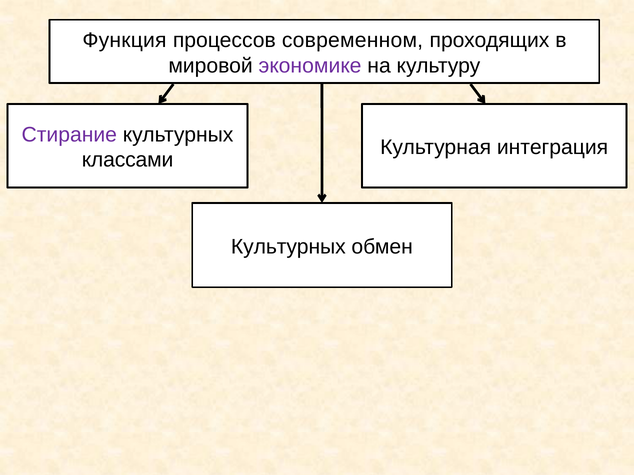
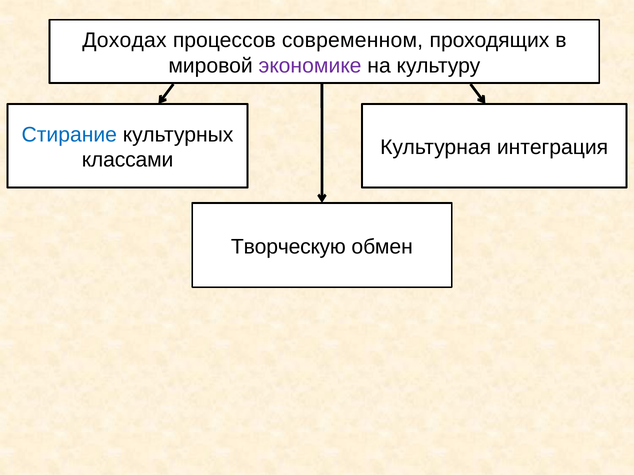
Функция: Функция -> Доходах (124, 40)
Стирание colour: purple -> blue (69, 135)
Культурных: Культурных -> Творческую (288, 247)
